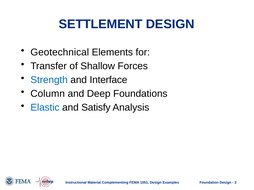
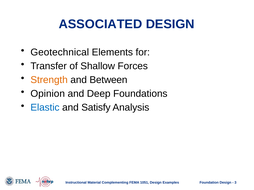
SETTLEMENT: SETTLEMENT -> ASSOCIATED (100, 24)
Strength colour: blue -> orange (49, 80)
Interface: Interface -> Between (108, 80)
Column: Column -> Opinion (48, 94)
